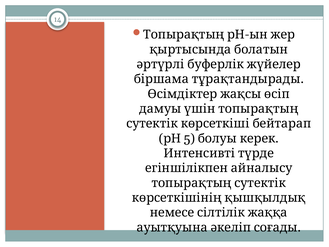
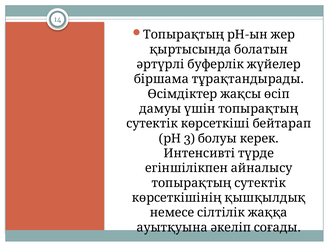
5: 5 -> 3 (189, 138)
